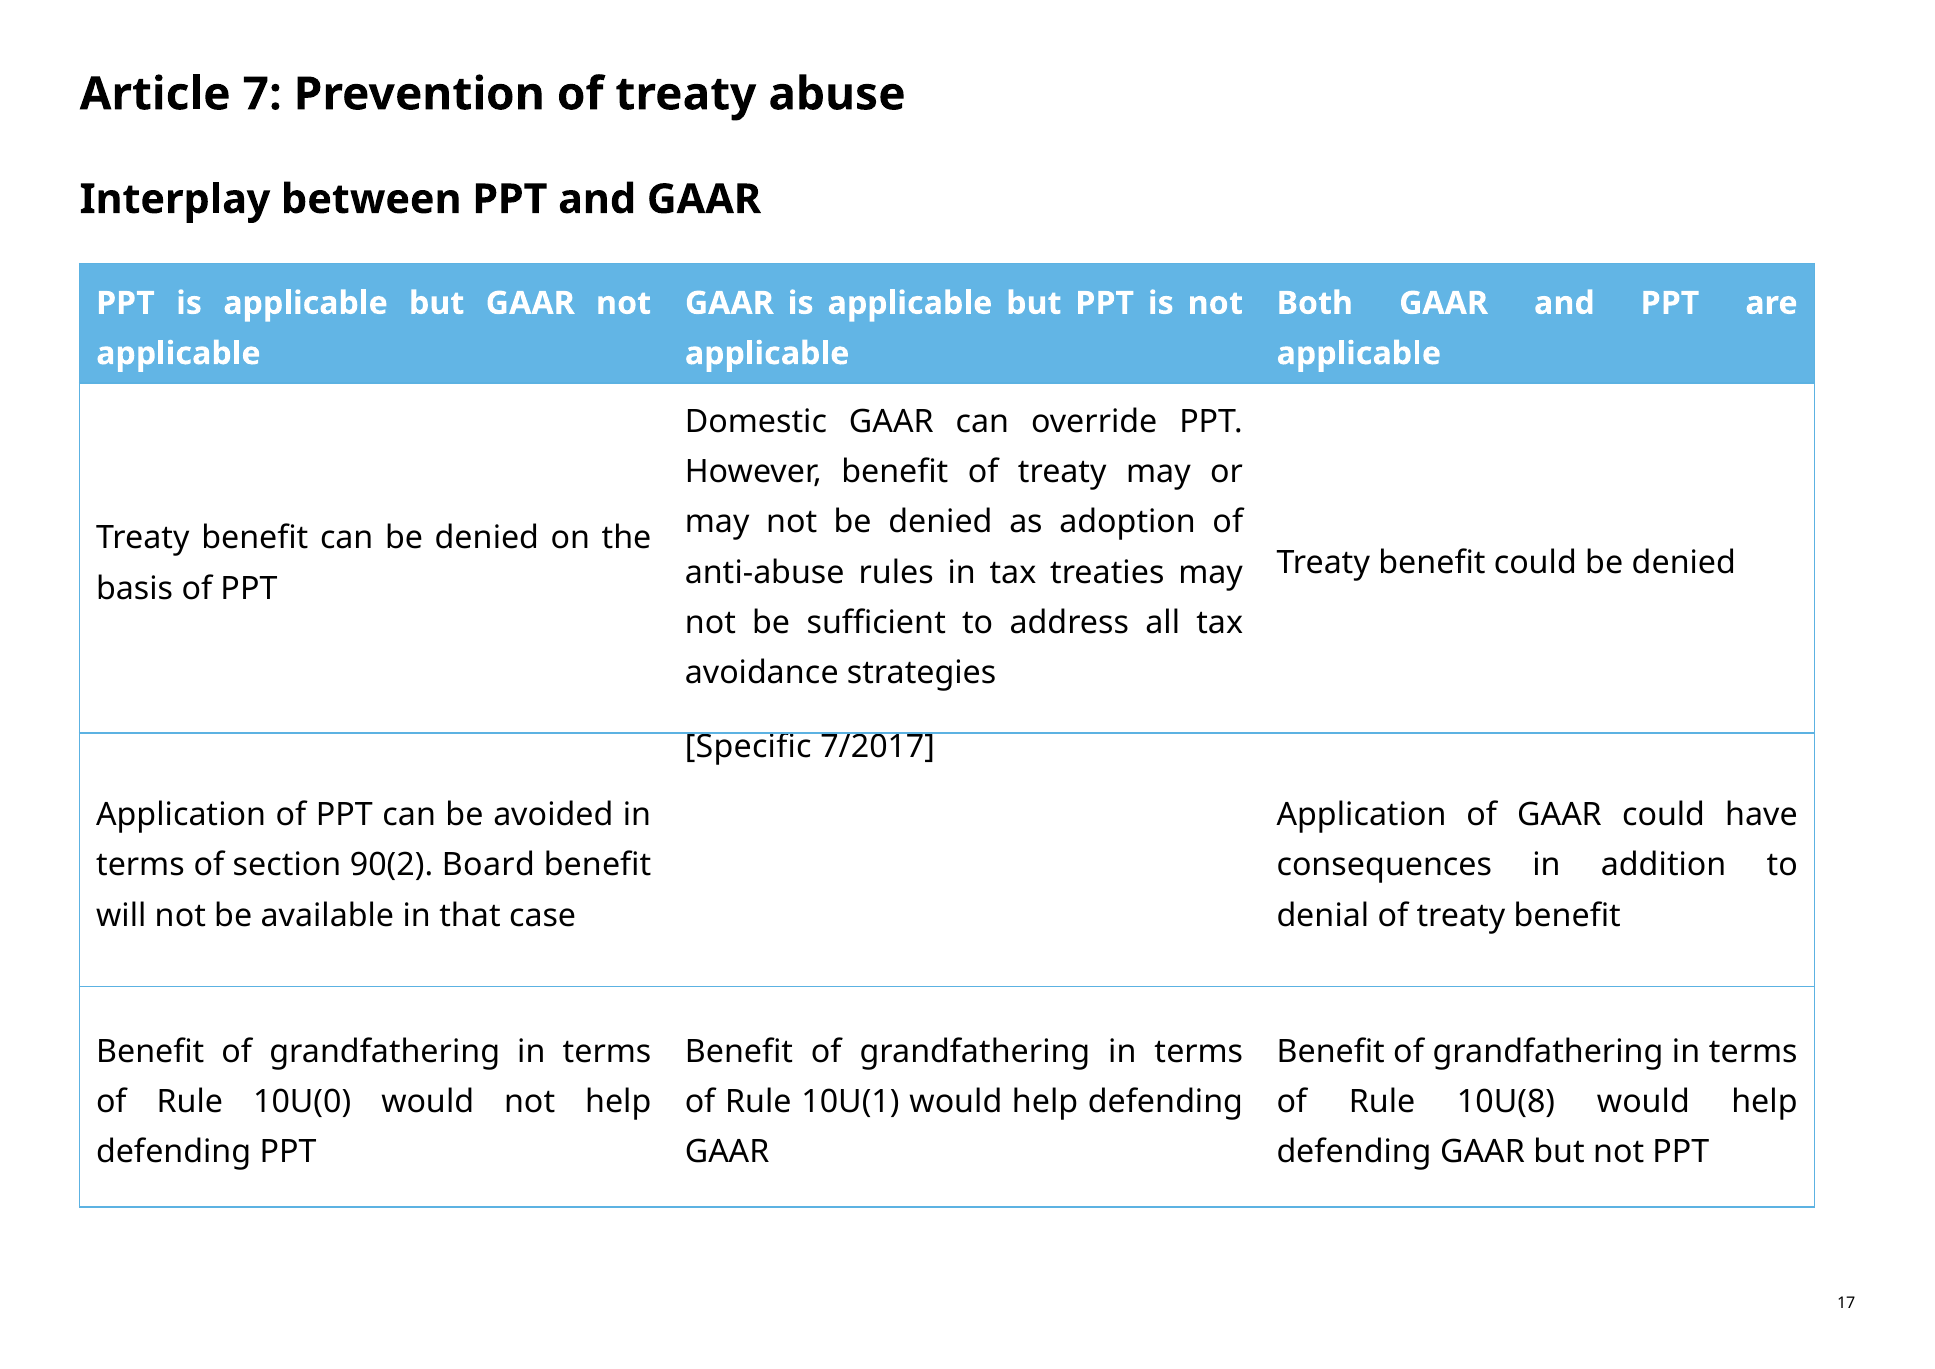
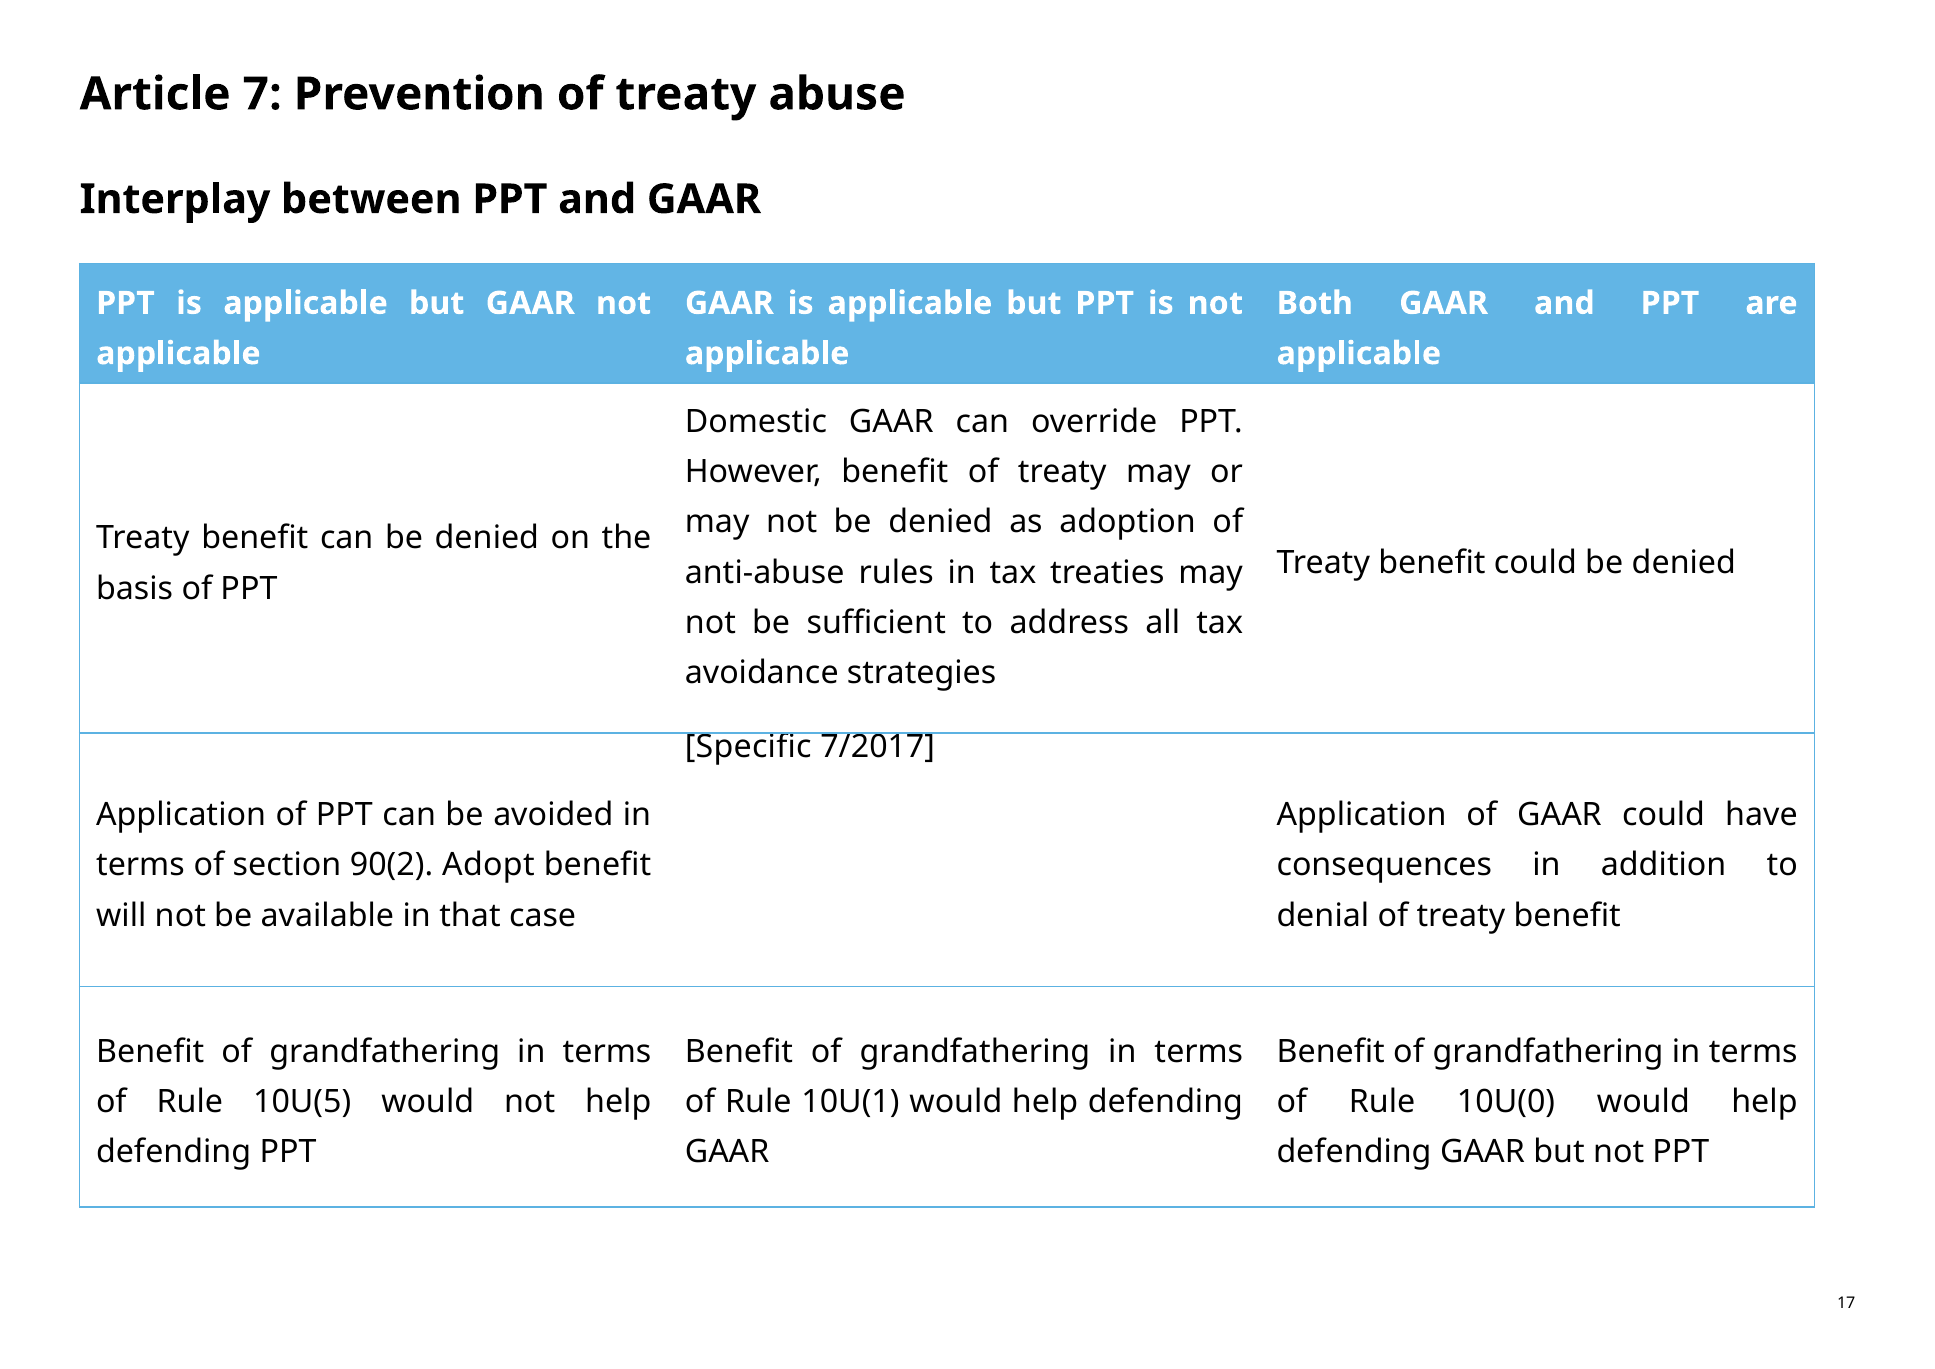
Board: Board -> Adopt (488, 865)
10U(0: 10U(0 -> 10U(5 (302, 1102)
10U(8: 10U(8 -> 10U(0 (1506, 1102)
